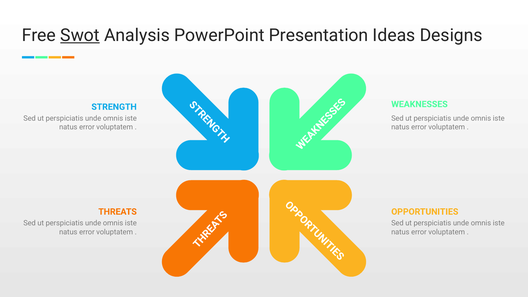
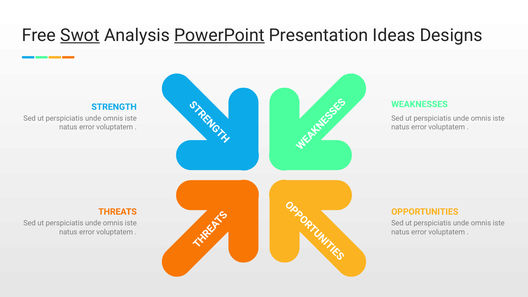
PowerPoint underline: none -> present (219, 35)
